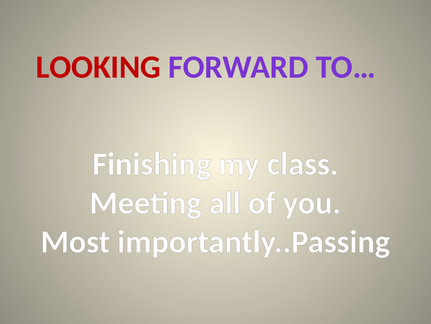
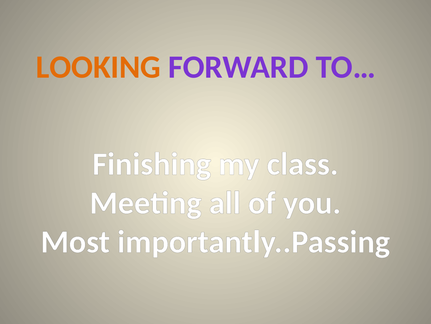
LOOKING colour: red -> orange (98, 67)
